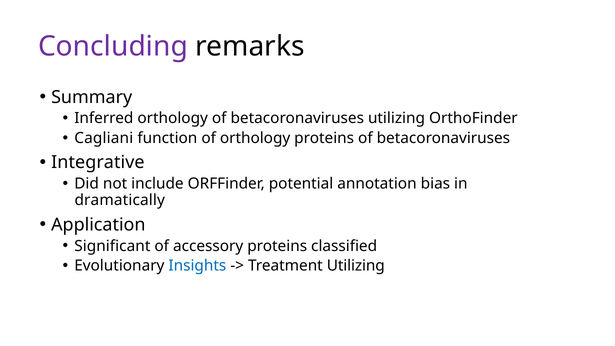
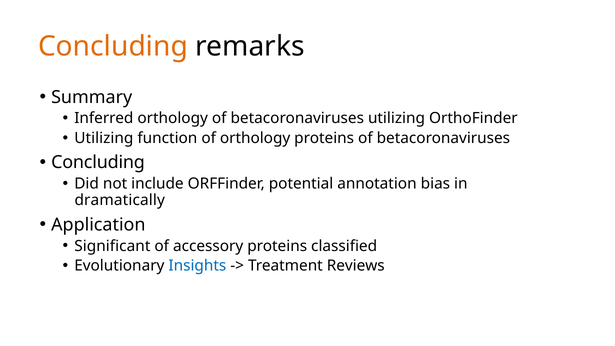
Concluding colour: purple -> orange (113, 46)
Cagliani: Cagliani -> Utilizing (104, 138)
Integrative: Integrative -> Concluding (98, 163)
Treatment Utilizing: Utilizing -> Reviews (356, 266)
